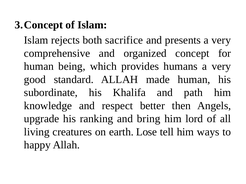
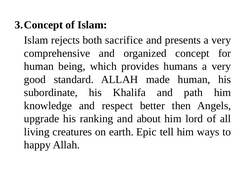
bring: bring -> about (149, 119)
Lose: Lose -> Epic (146, 132)
